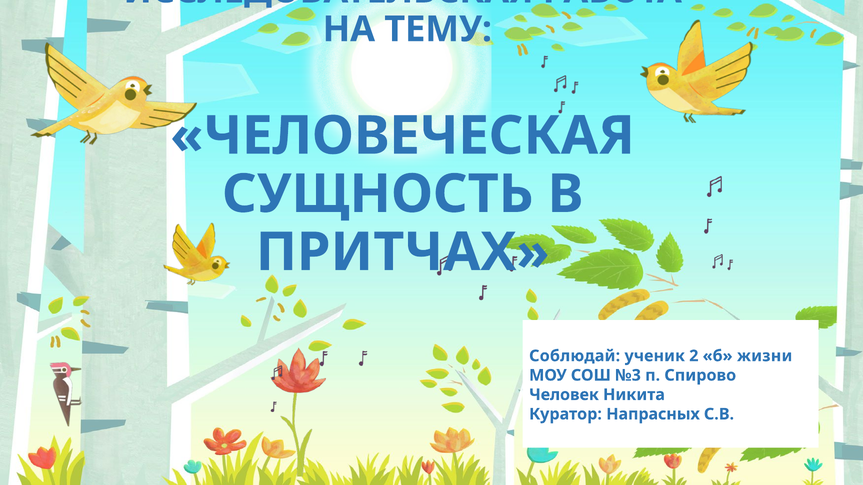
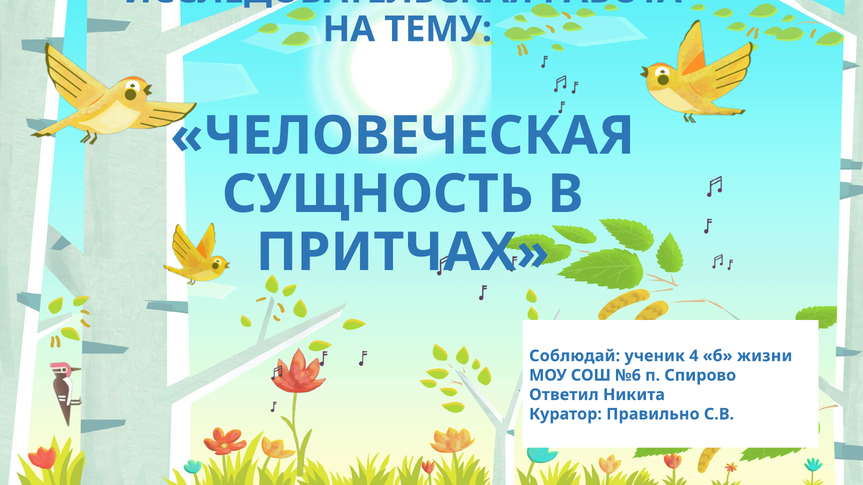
2: 2 -> 4 (694, 356)
№3: №3 -> №6 (628, 376)
Человек: Человек -> Ответил (564, 395)
Напрасных: Напрасных -> Правильно (653, 414)
